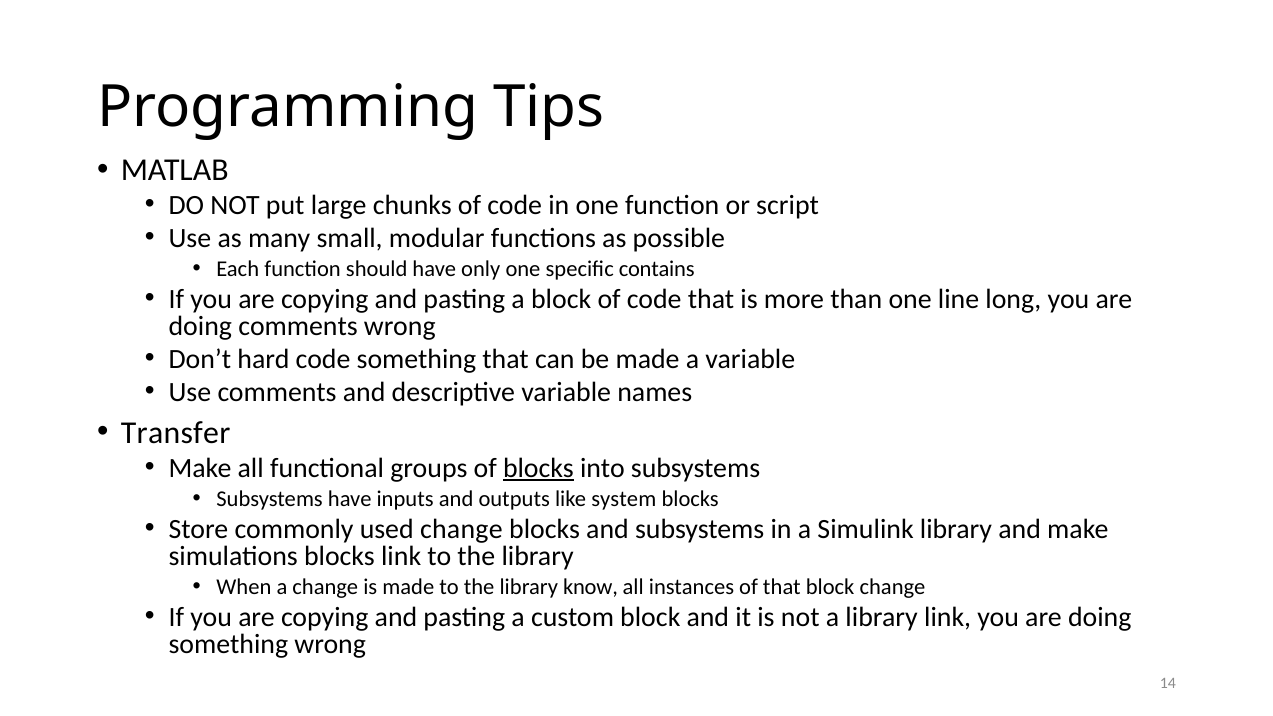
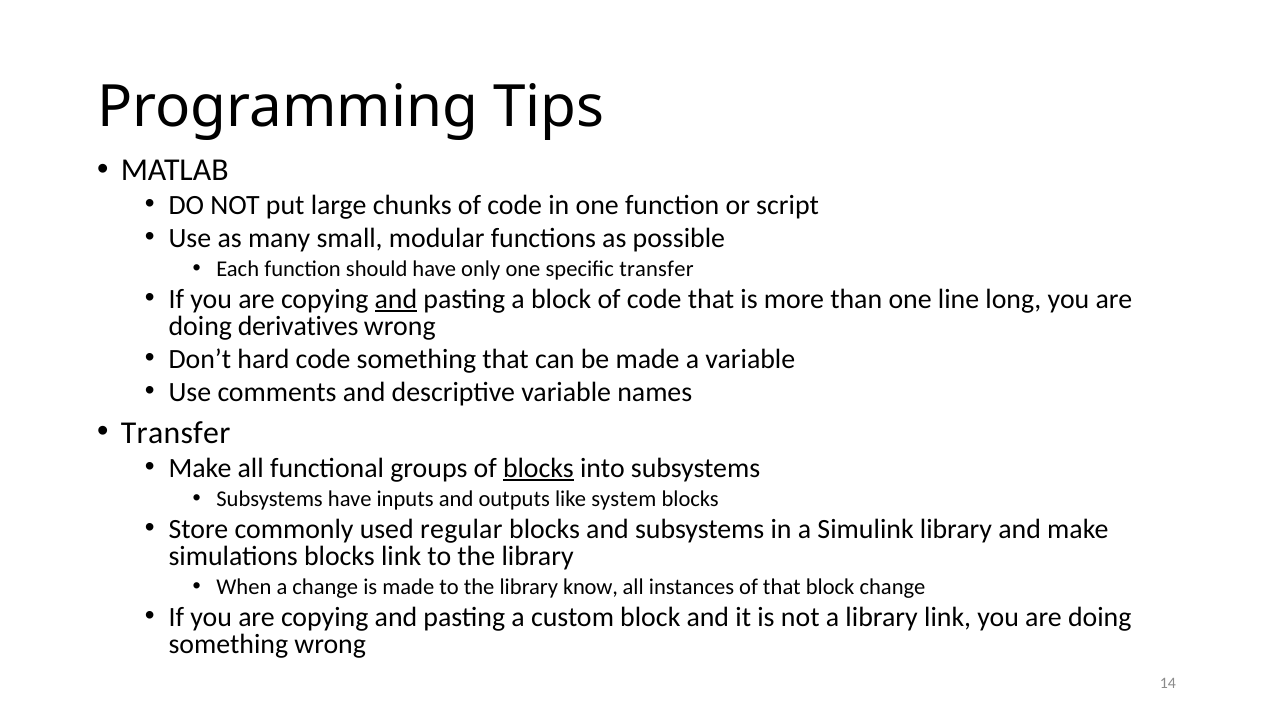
specific contains: contains -> transfer (656, 269)
and underline: none -> present (396, 299)
doing comments: comments -> derivatives (298, 326)
used change: change -> regular (461, 529)
